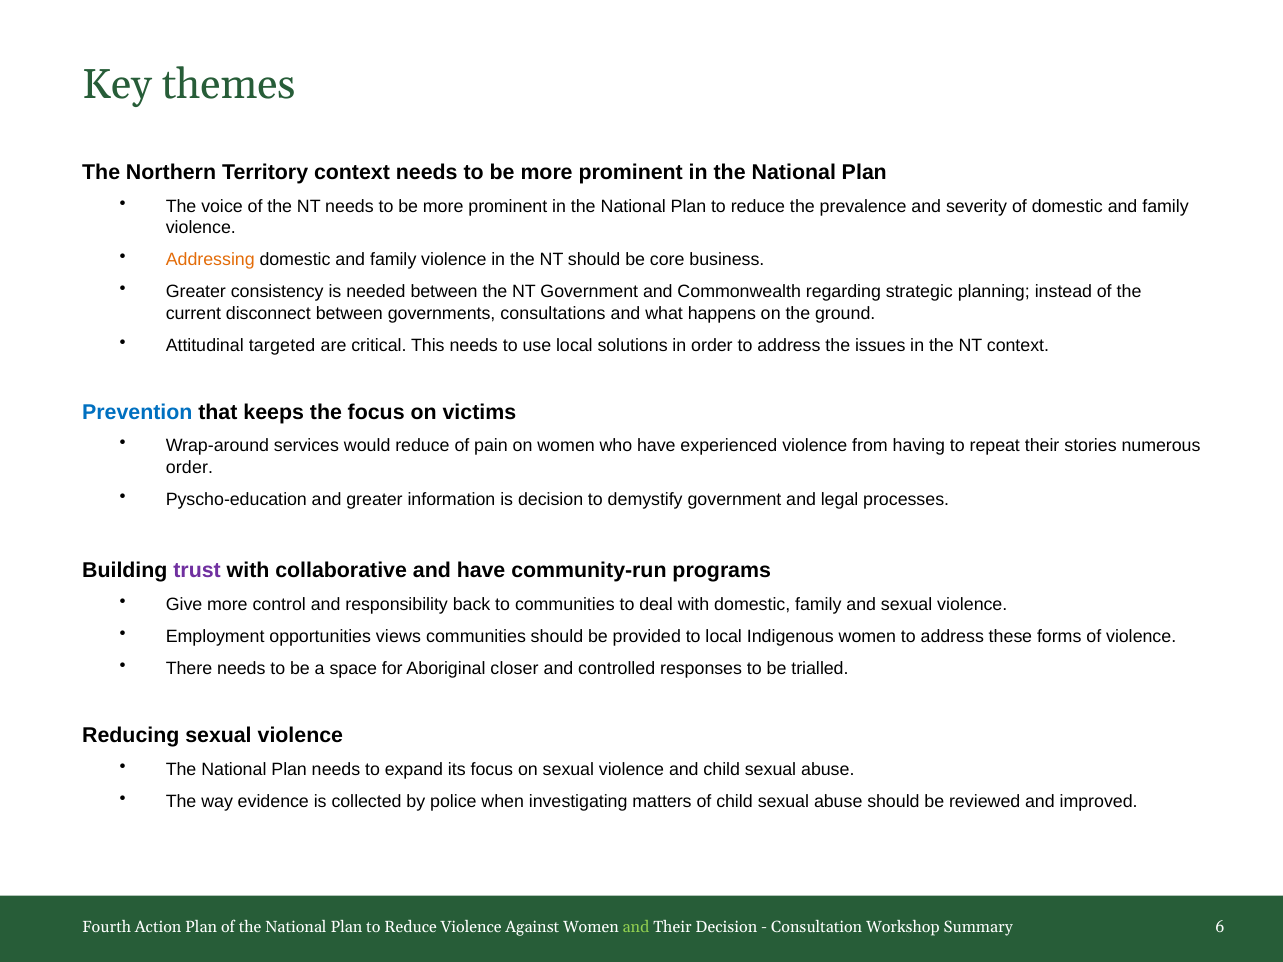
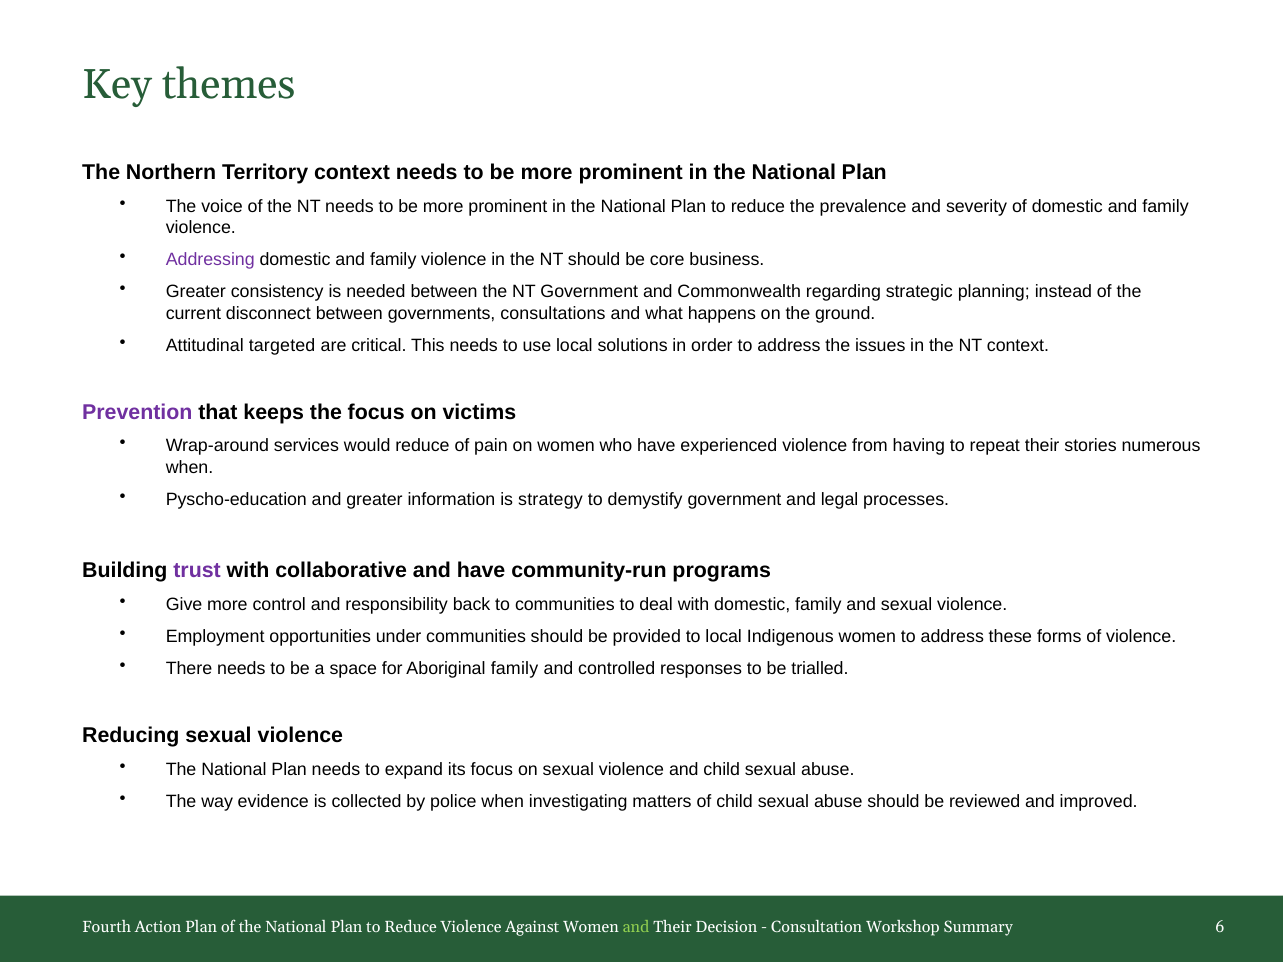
Addressing colour: orange -> purple (210, 260)
Prevention colour: blue -> purple (137, 412)
order: order -> when (190, 468)
is decision: decision -> strategy (550, 500)
views: views -> under (399, 637)
Aboriginal closer: closer -> family (514, 669)
